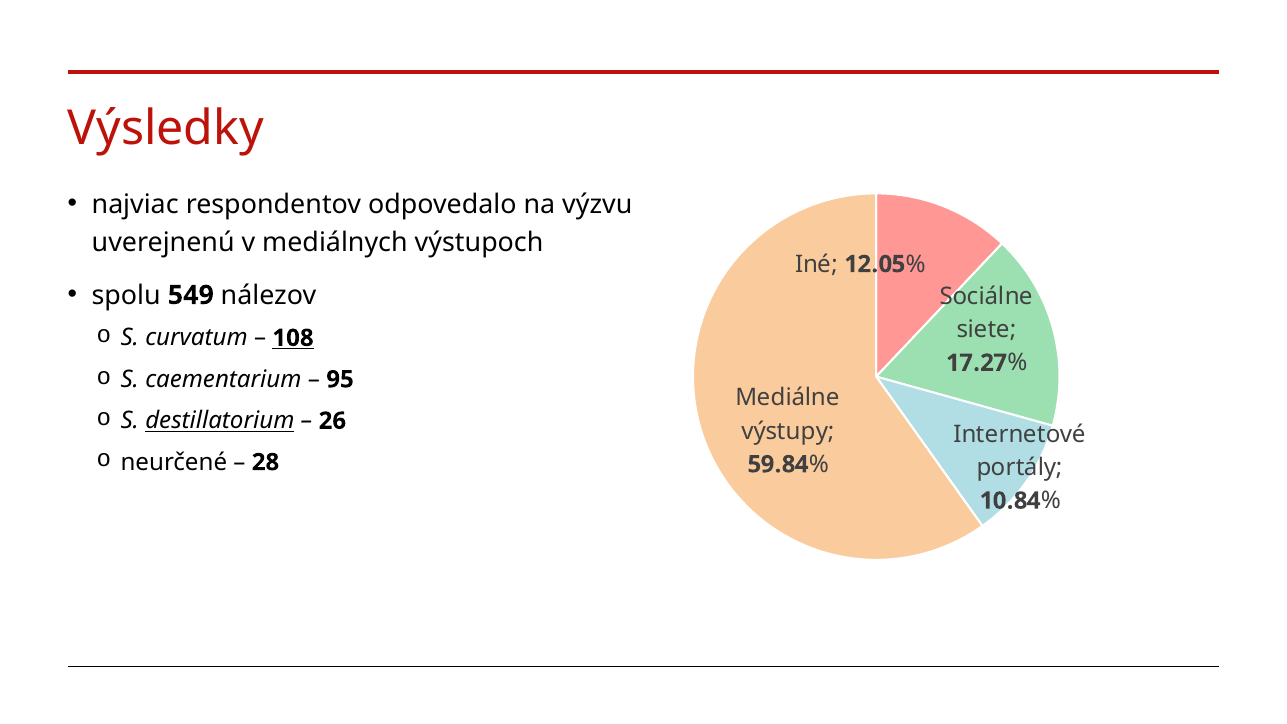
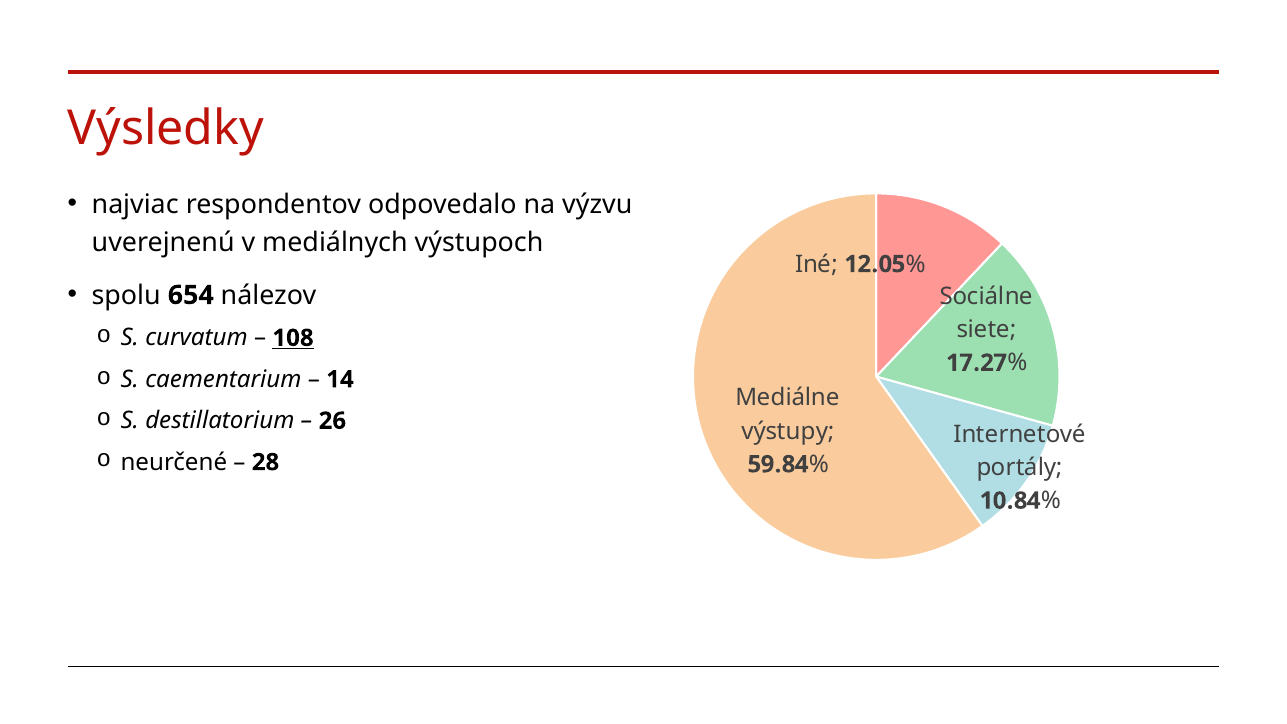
549: 549 -> 654 (191, 295)
95: 95 -> 14 (340, 379)
destillatorium underline: present -> none (220, 421)
